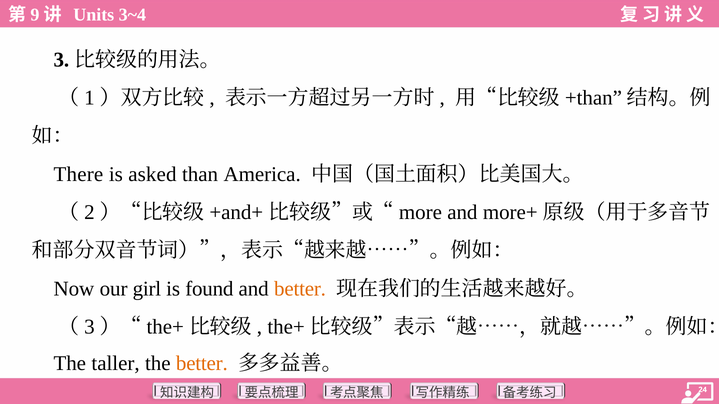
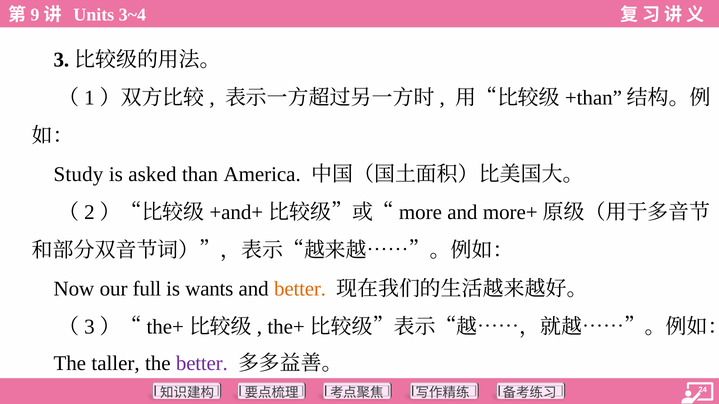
There: There -> Study (78, 174)
girl: girl -> full (147, 289)
found: found -> wants (209, 289)
better colour: orange -> purple (202, 364)
